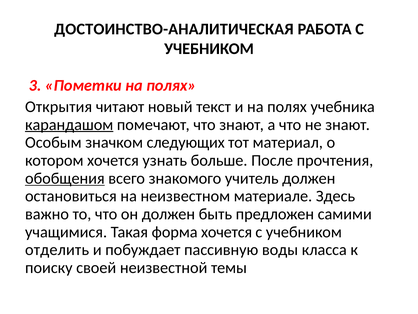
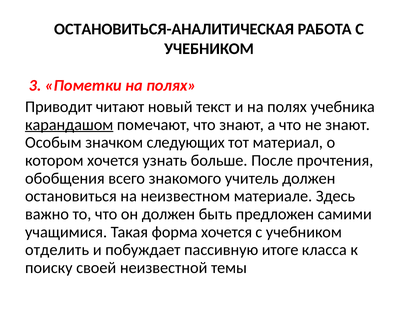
ДОСТОИНСТВО-АНАЛИТИЧЕСКАЯ: ДОСТОИНСТВО-АНАЛИТИЧЕСКАЯ -> ОСТАНОВИТЬСЯ-АНАЛИТИЧЕСКАЯ (174, 29)
Открытия: Открытия -> Приводит (59, 107)
обобщения underline: present -> none (65, 178)
воды: воды -> итоге (280, 250)
